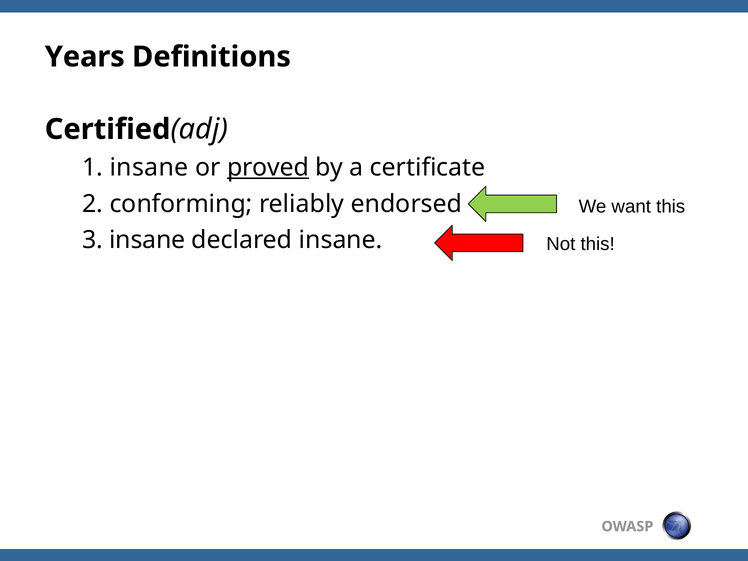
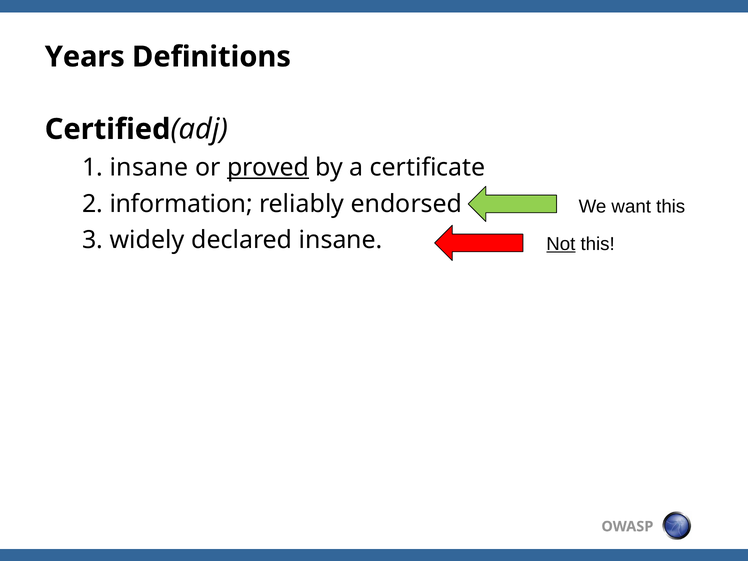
conforming: conforming -> information (181, 204)
3 insane: insane -> widely (147, 240)
Not underline: none -> present (561, 244)
